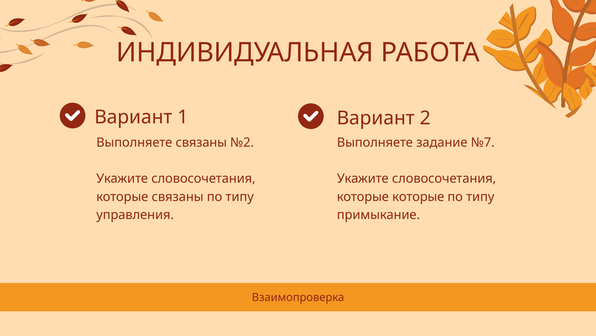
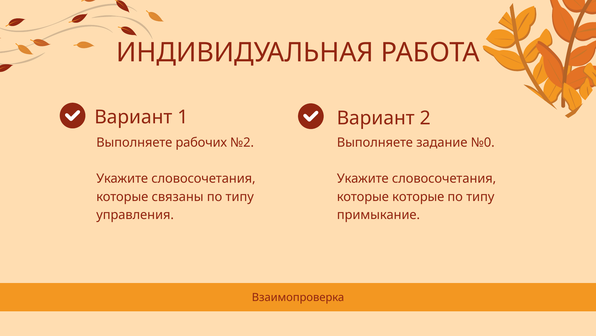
Выполняете связаны: связаны -> рабочих (201, 142)
№7: №7 -> №0 (483, 142)
